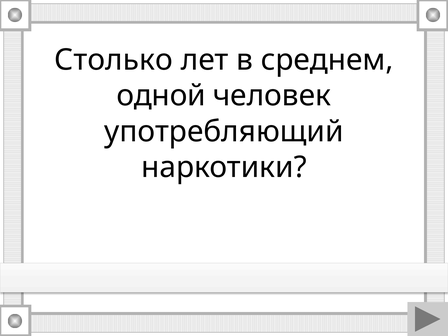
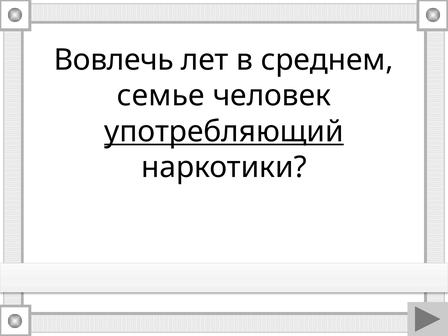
Столько: Столько -> Вовлечь (114, 60)
одной: одной -> семье (161, 96)
употребляющий underline: none -> present (224, 132)
